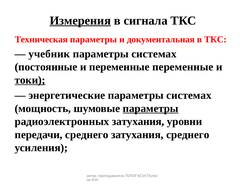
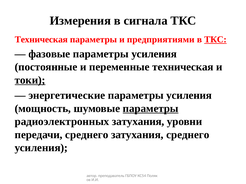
Измерения underline: present -> none (80, 21)
документальная: документальная -> предприятиями (161, 40)
ТКС underline: none -> present (215, 40)
учебник: учебник -> фазовые (49, 54)
системах: системах -> усиления (154, 54)
переменные переменные: переменные -> техническая (183, 67)
энергетические параметры системах: системах -> усиления (189, 96)
